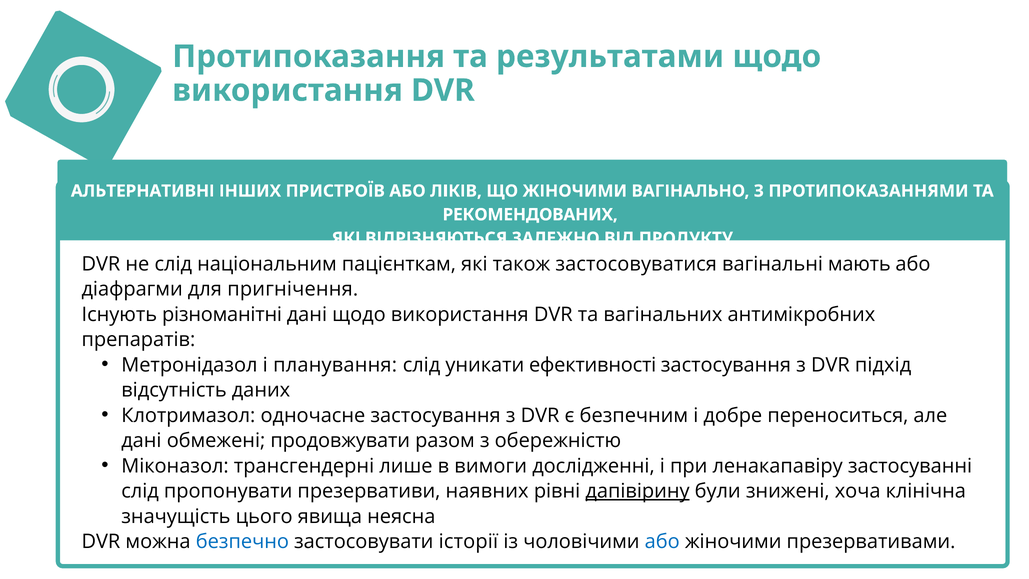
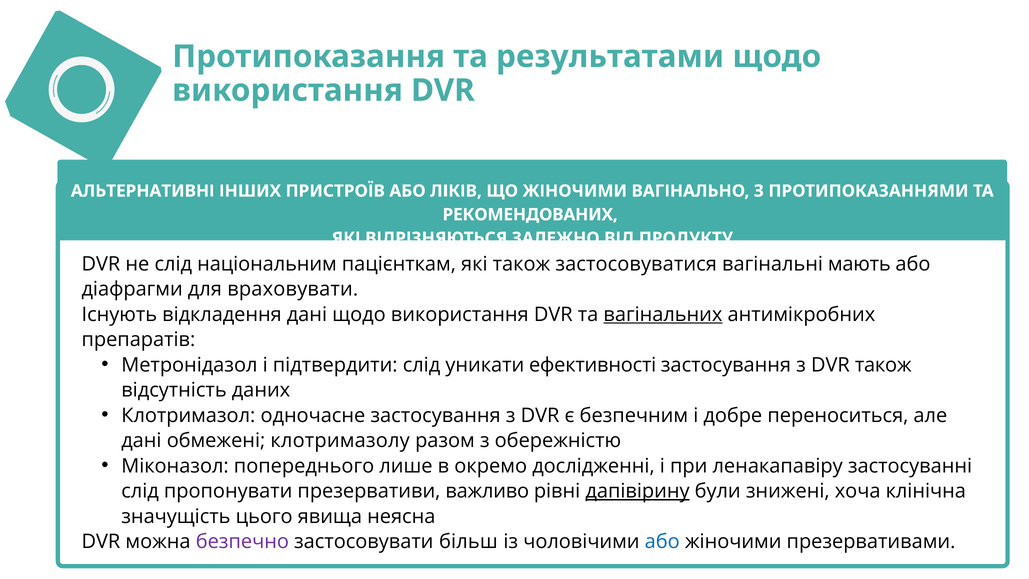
пригнічення: пригнічення -> враховувати (293, 289)
різноманітні: різноманітні -> відкладення (222, 314)
вагінальних underline: none -> present (663, 314)
планування: планування -> підтвердити (335, 365)
DVR підхід: підхід -> також (883, 365)
продовжувати: продовжувати -> клотримазолу (340, 441)
трансгендерні: трансгендерні -> попереднього (304, 466)
вимоги: вимоги -> окремо (491, 466)
наявних: наявних -> важливо (487, 491)
безпечно colour: blue -> purple (242, 542)
історії: історії -> більш (468, 542)
